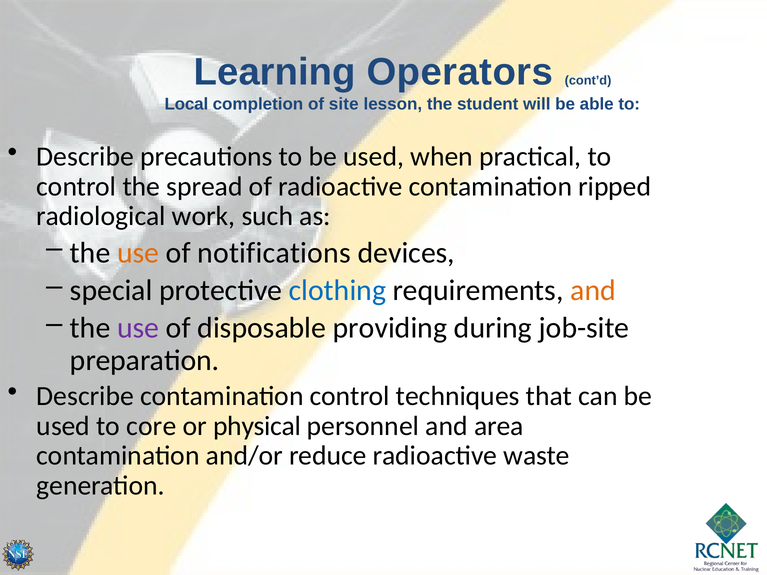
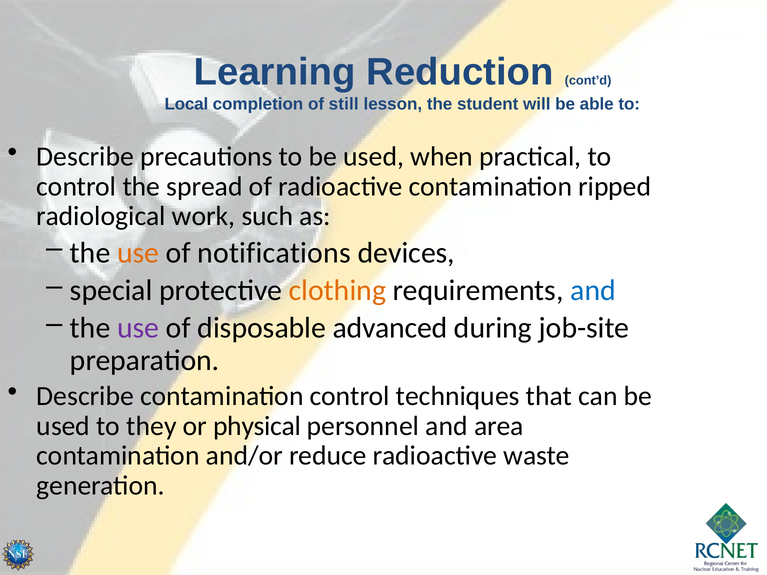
Operators: Operators -> Reduction (460, 72)
site: site -> still (344, 104)
clothing colour: blue -> orange (337, 291)
and colour: orange -> blue (593, 291)
providing: providing -> advanced (390, 328)
core: core -> they (151, 426)
